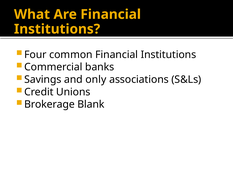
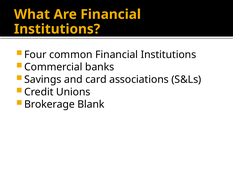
only: only -> card (96, 79)
